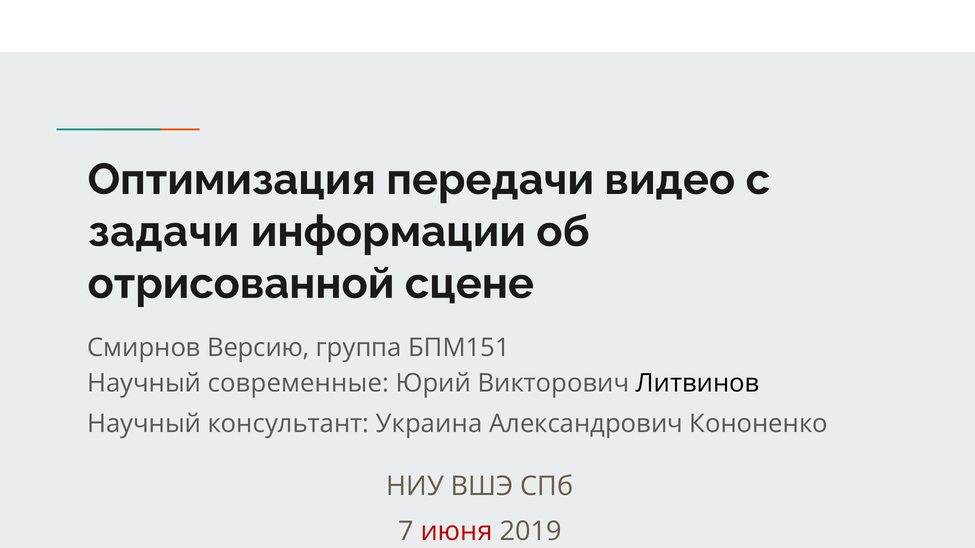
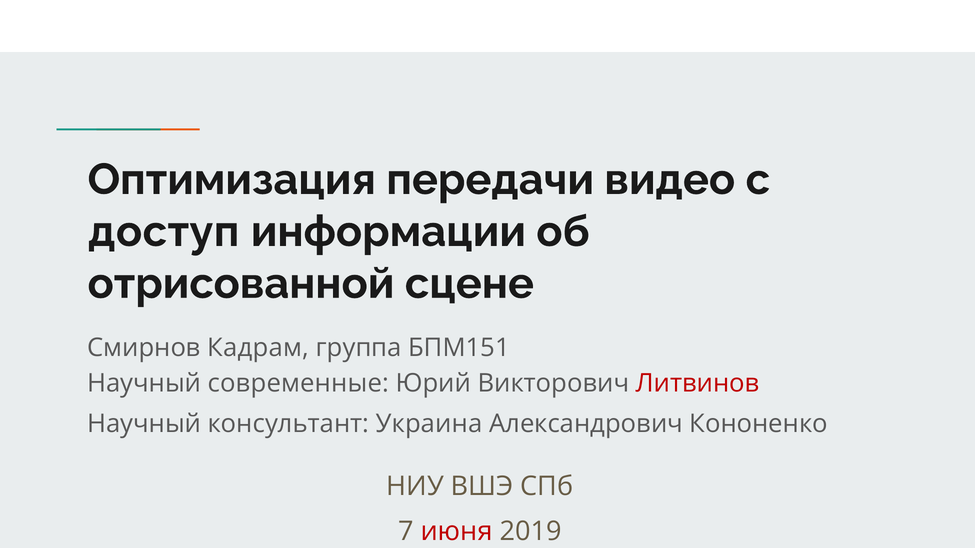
задачи: задачи -> доступ (164, 232)
Версию: Версию -> Кадрам (258, 348)
Литвинов colour: black -> red (698, 383)
